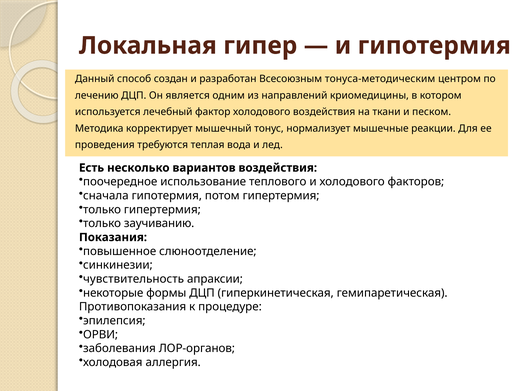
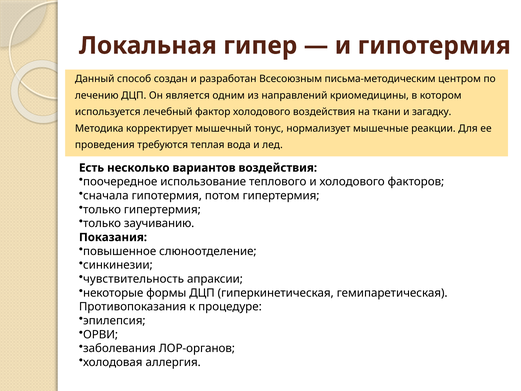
тонуса-методическим: тонуса-методическим -> письма-методическим (380, 79)
песком: песком -> загадку (432, 112)
